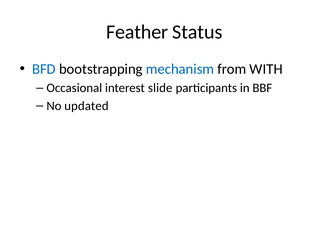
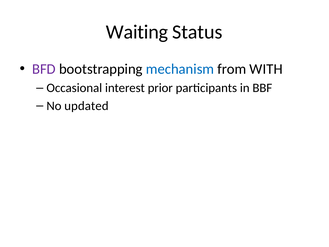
Feather: Feather -> Waiting (137, 32)
BFD colour: blue -> purple (44, 69)
slide: slide -> prior (160, 88)
